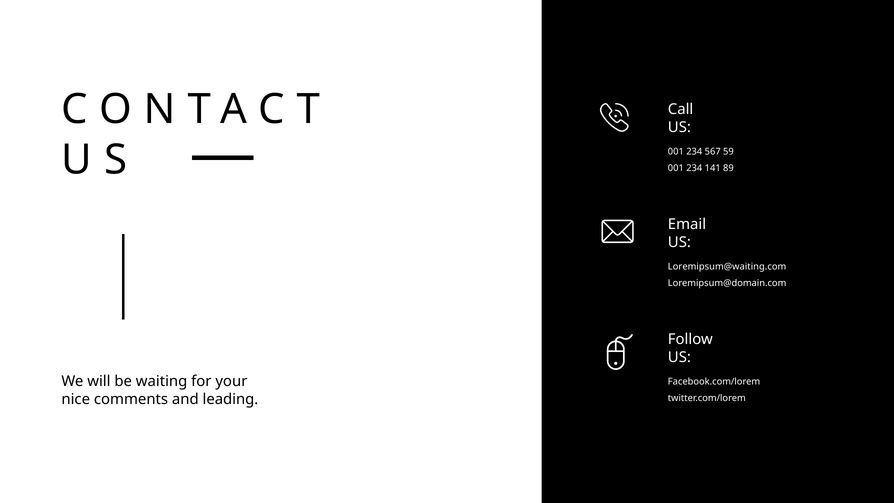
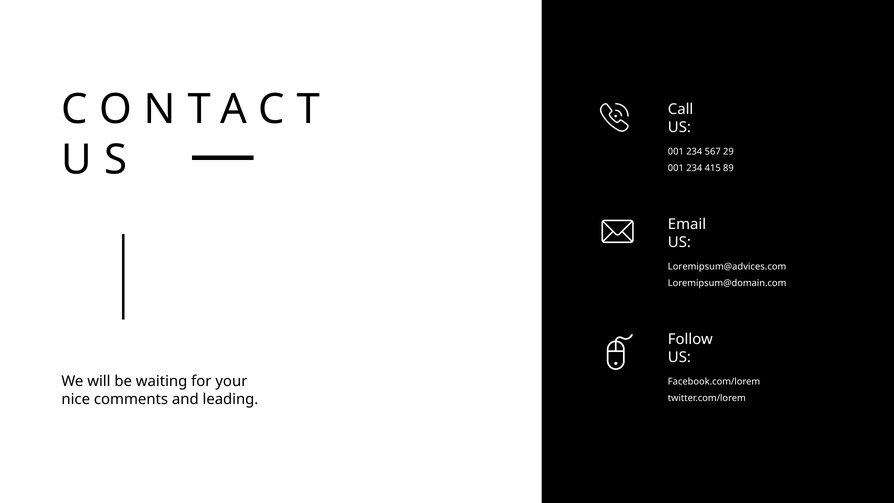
59: 59 -> 29 (728, 152)
141: 141 -> 415 (713, 168)
Loremipsum@waiting.com: Loremipsum@waiting.com -> Loremipsum@advices.com (727, 266)
